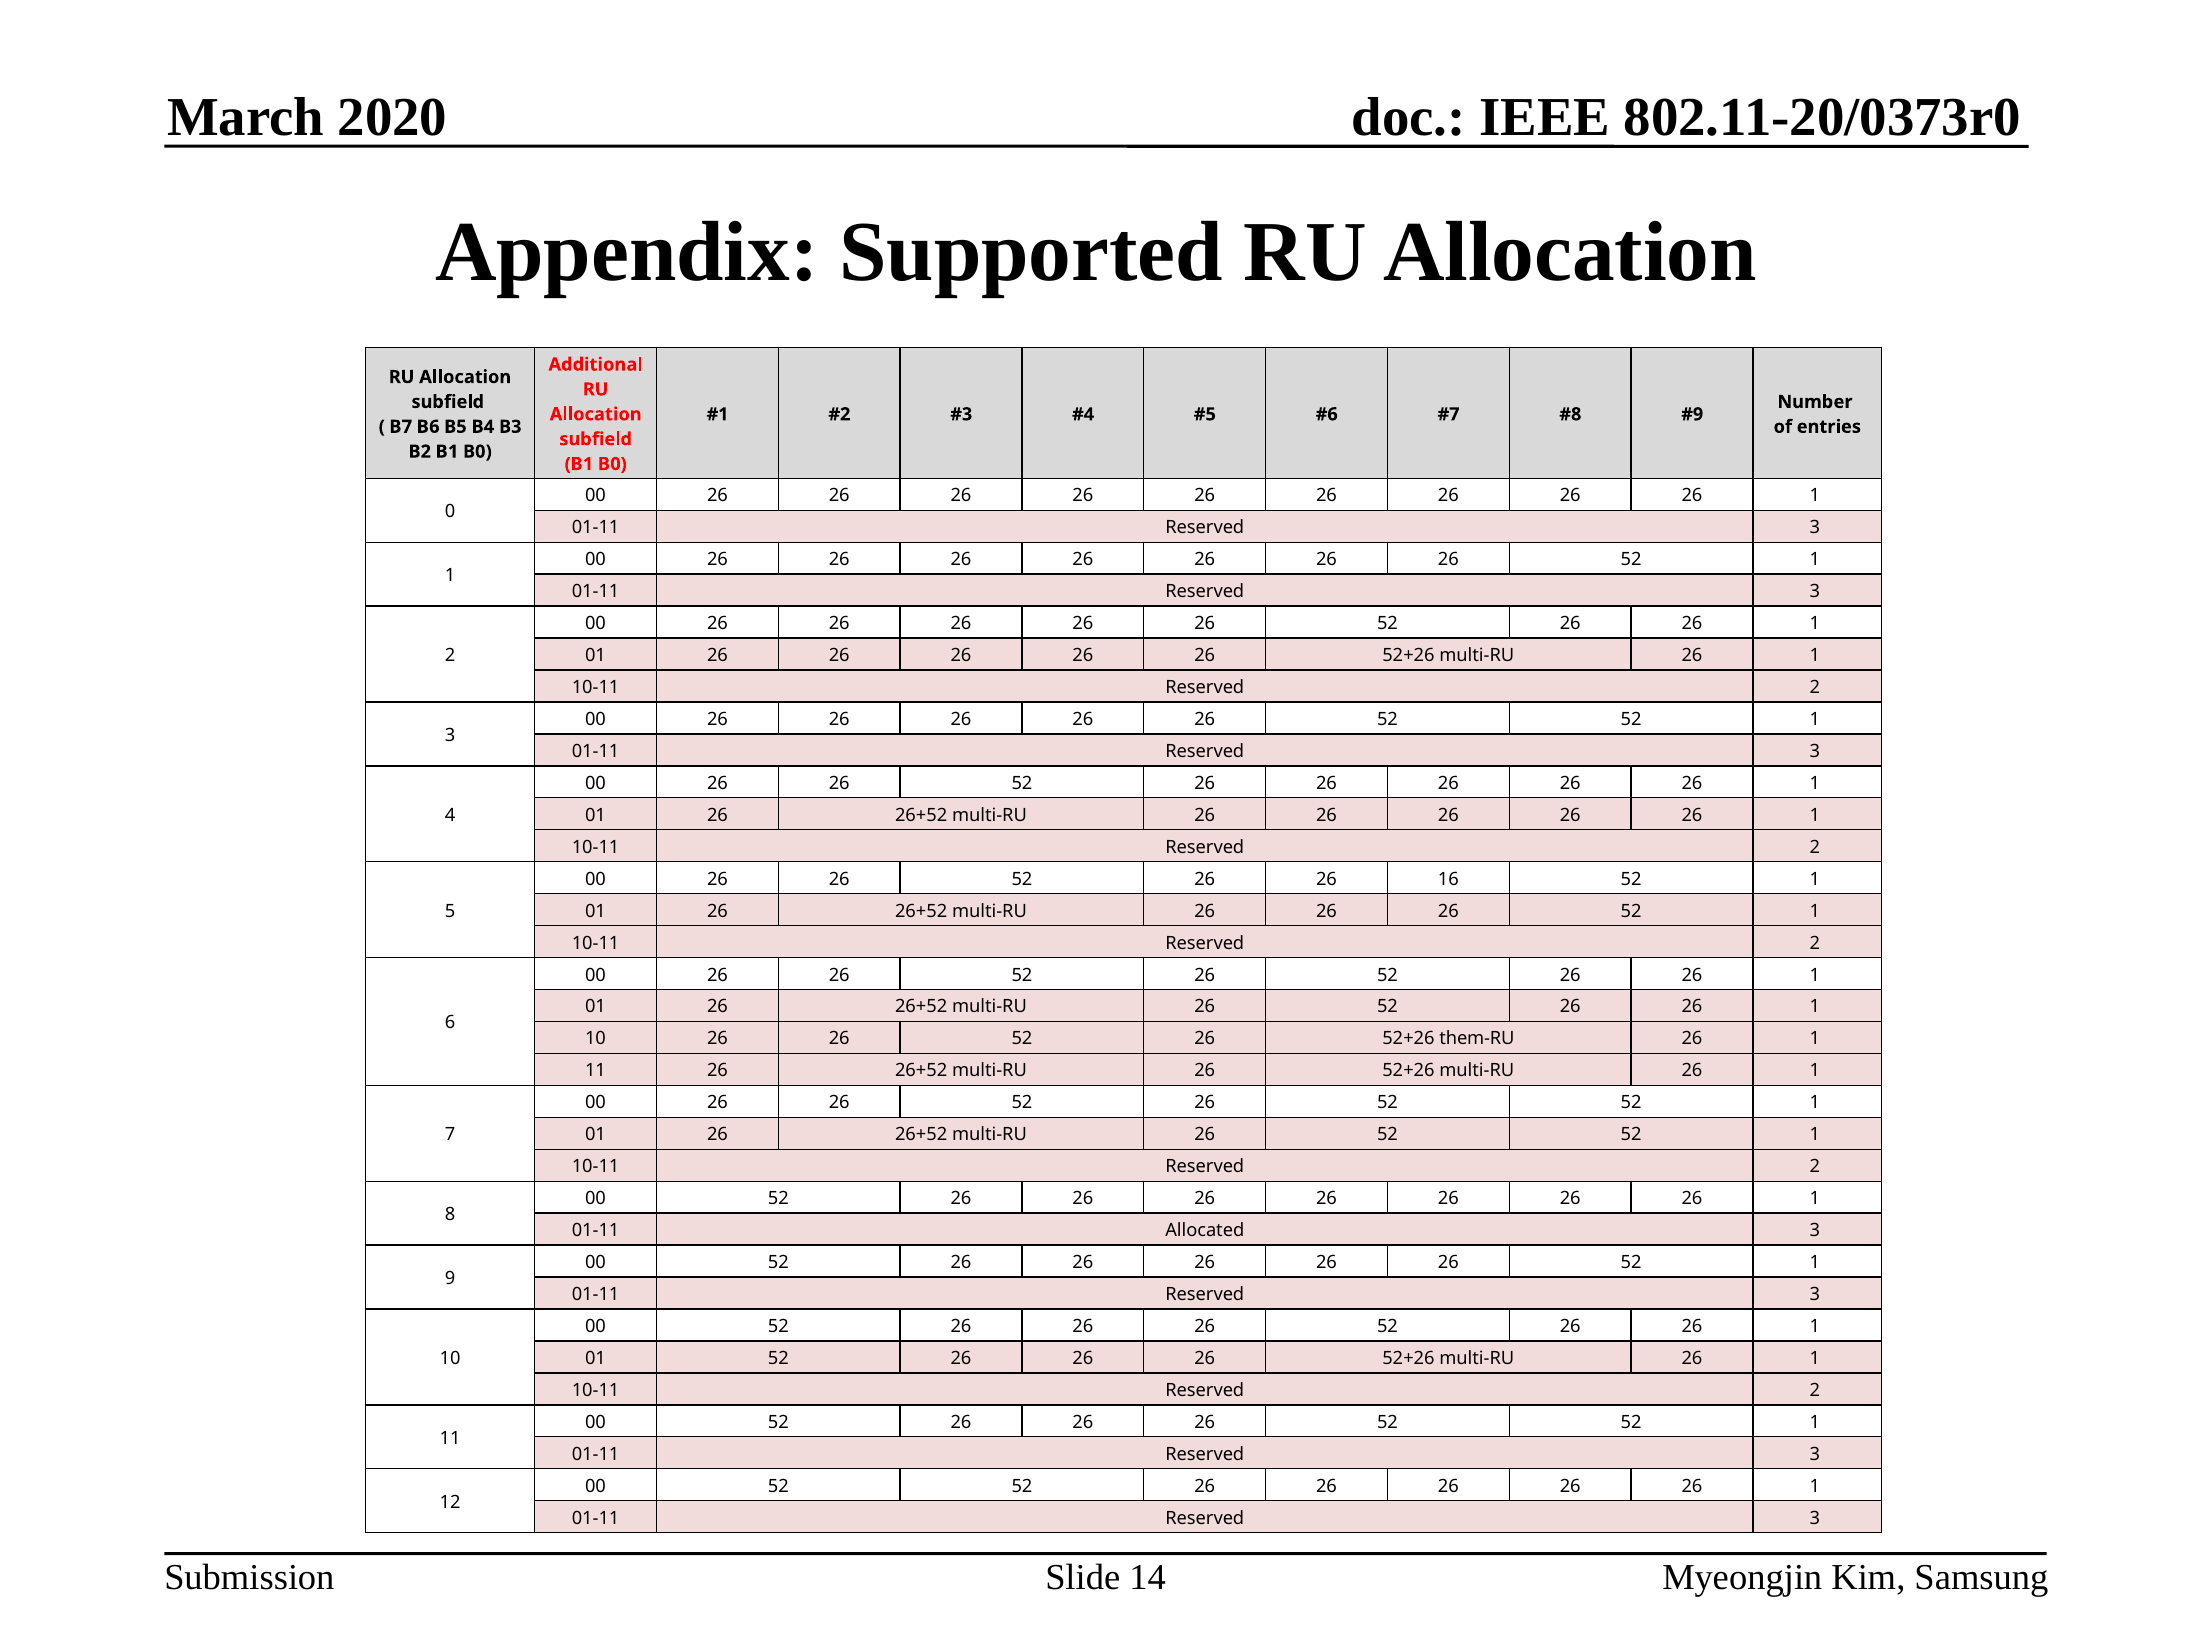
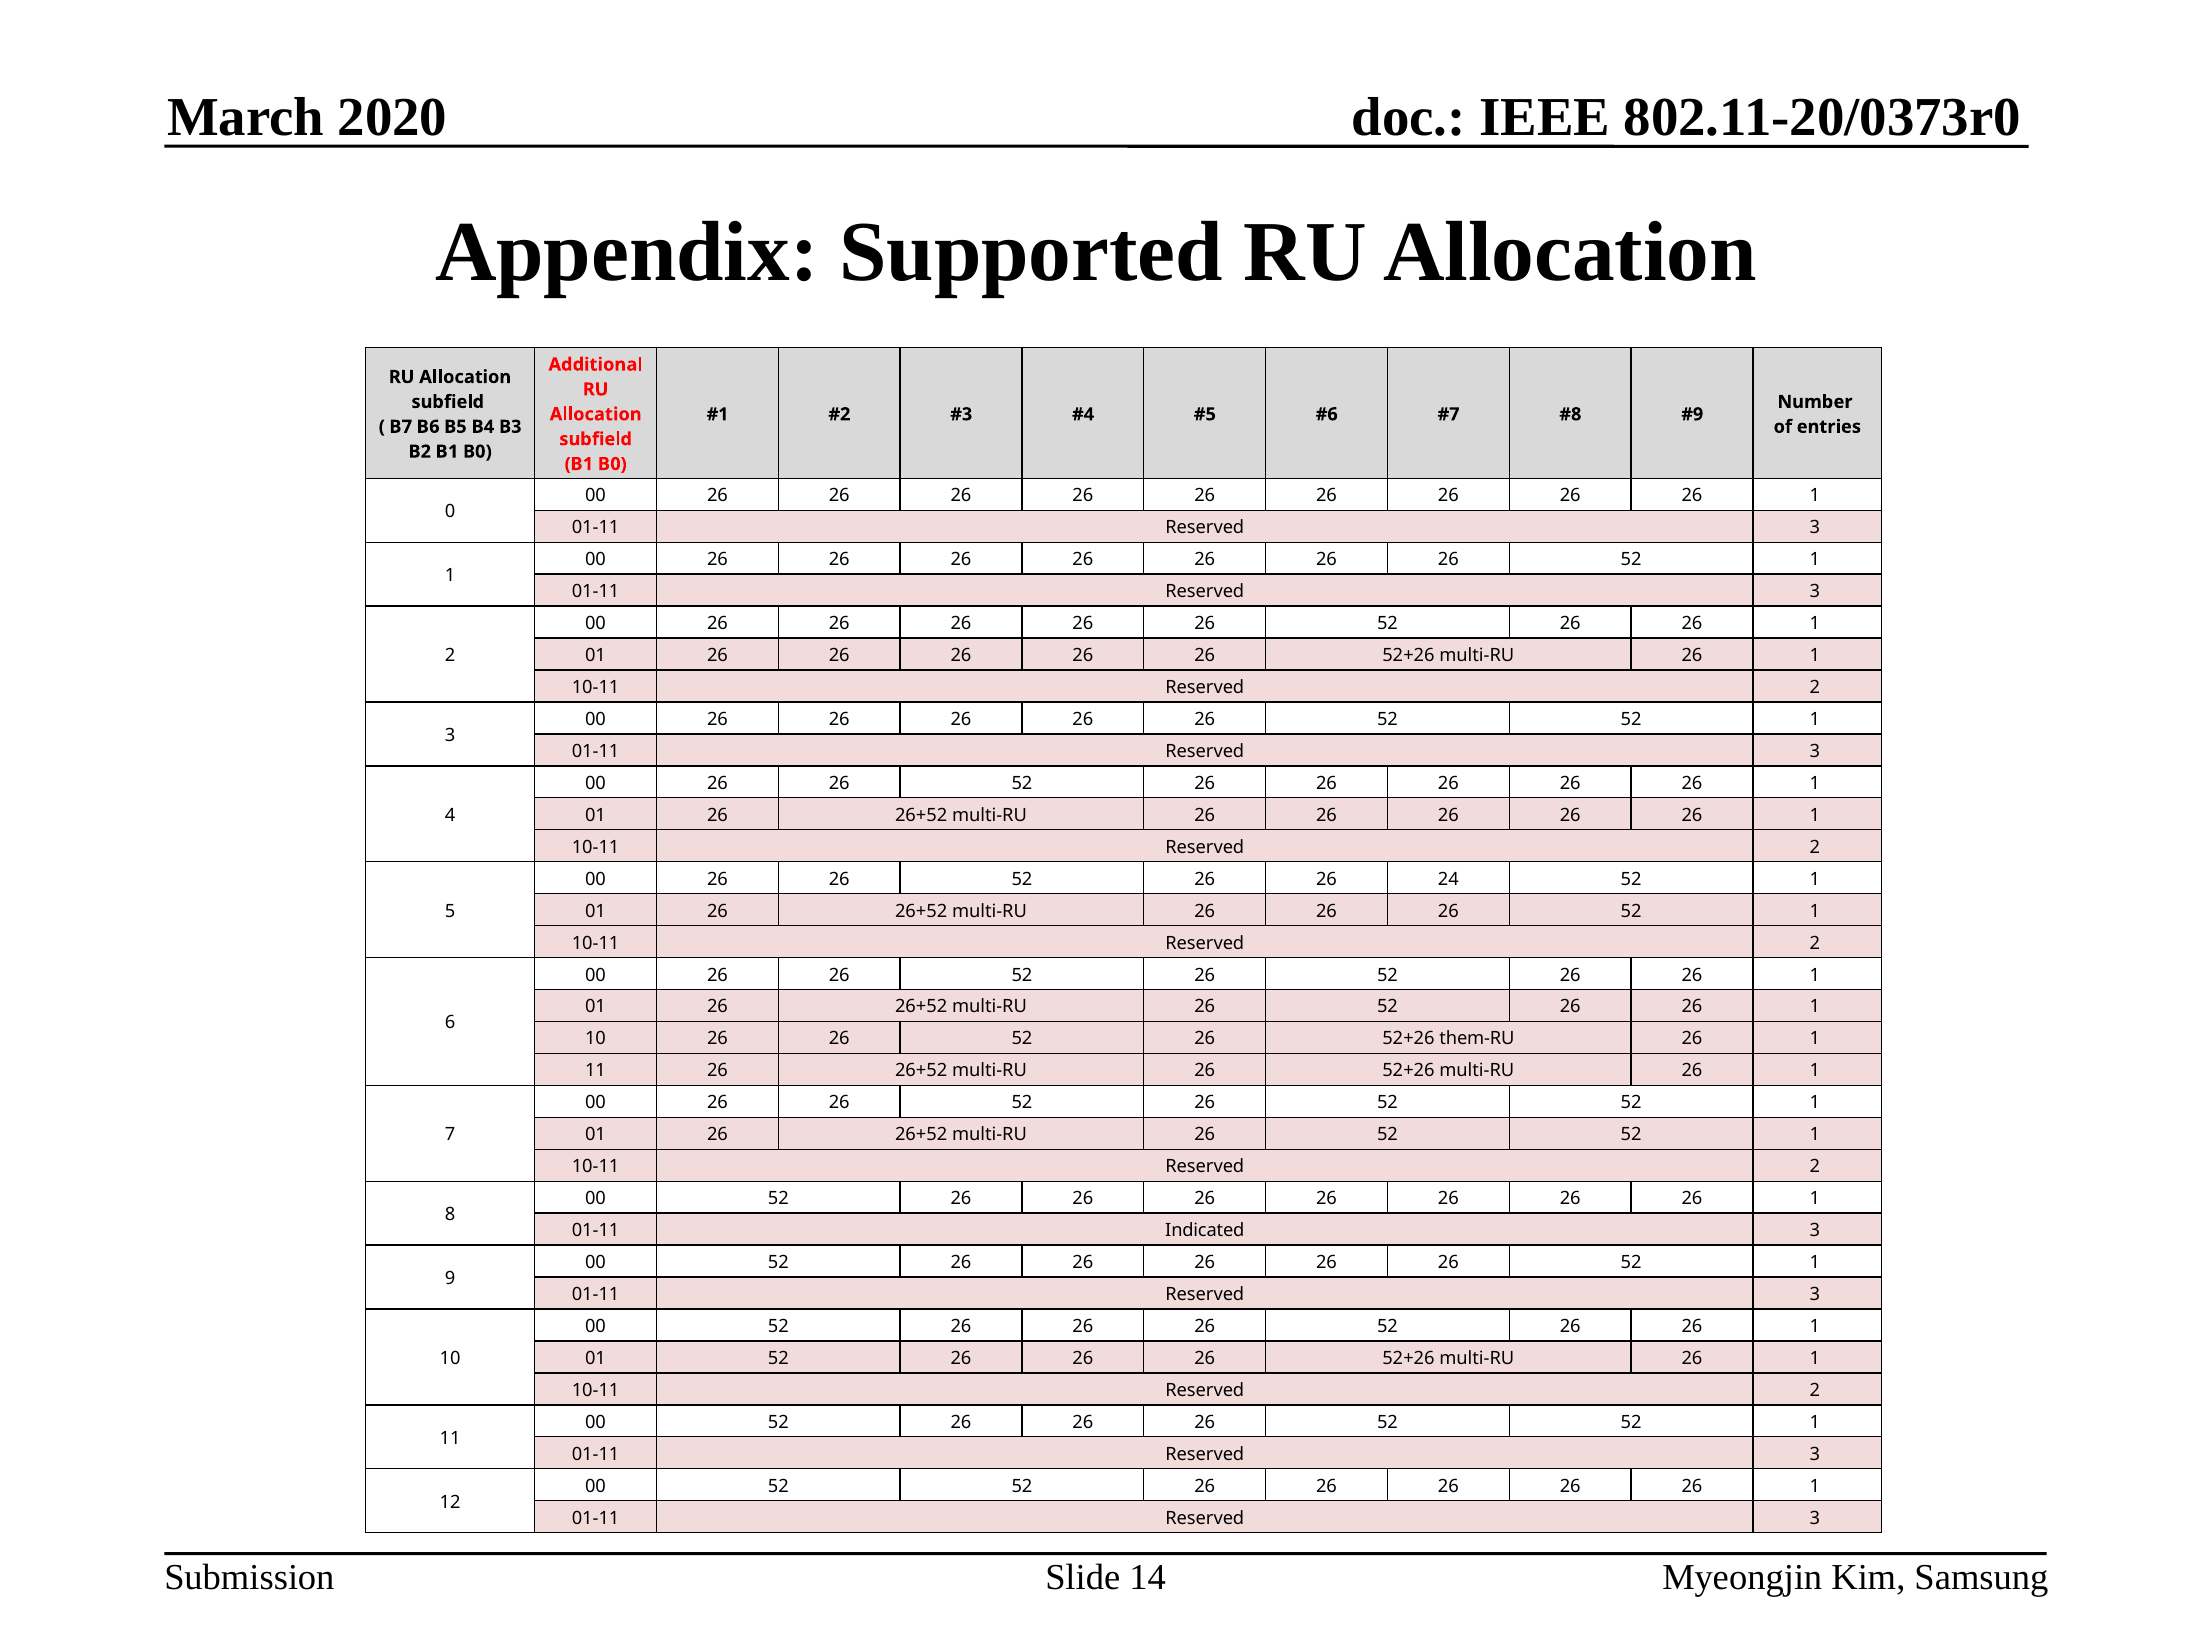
16: 16 -> 24 (1448, 879)
Allocated: Allocated -> Indicated (1205, 1230)
